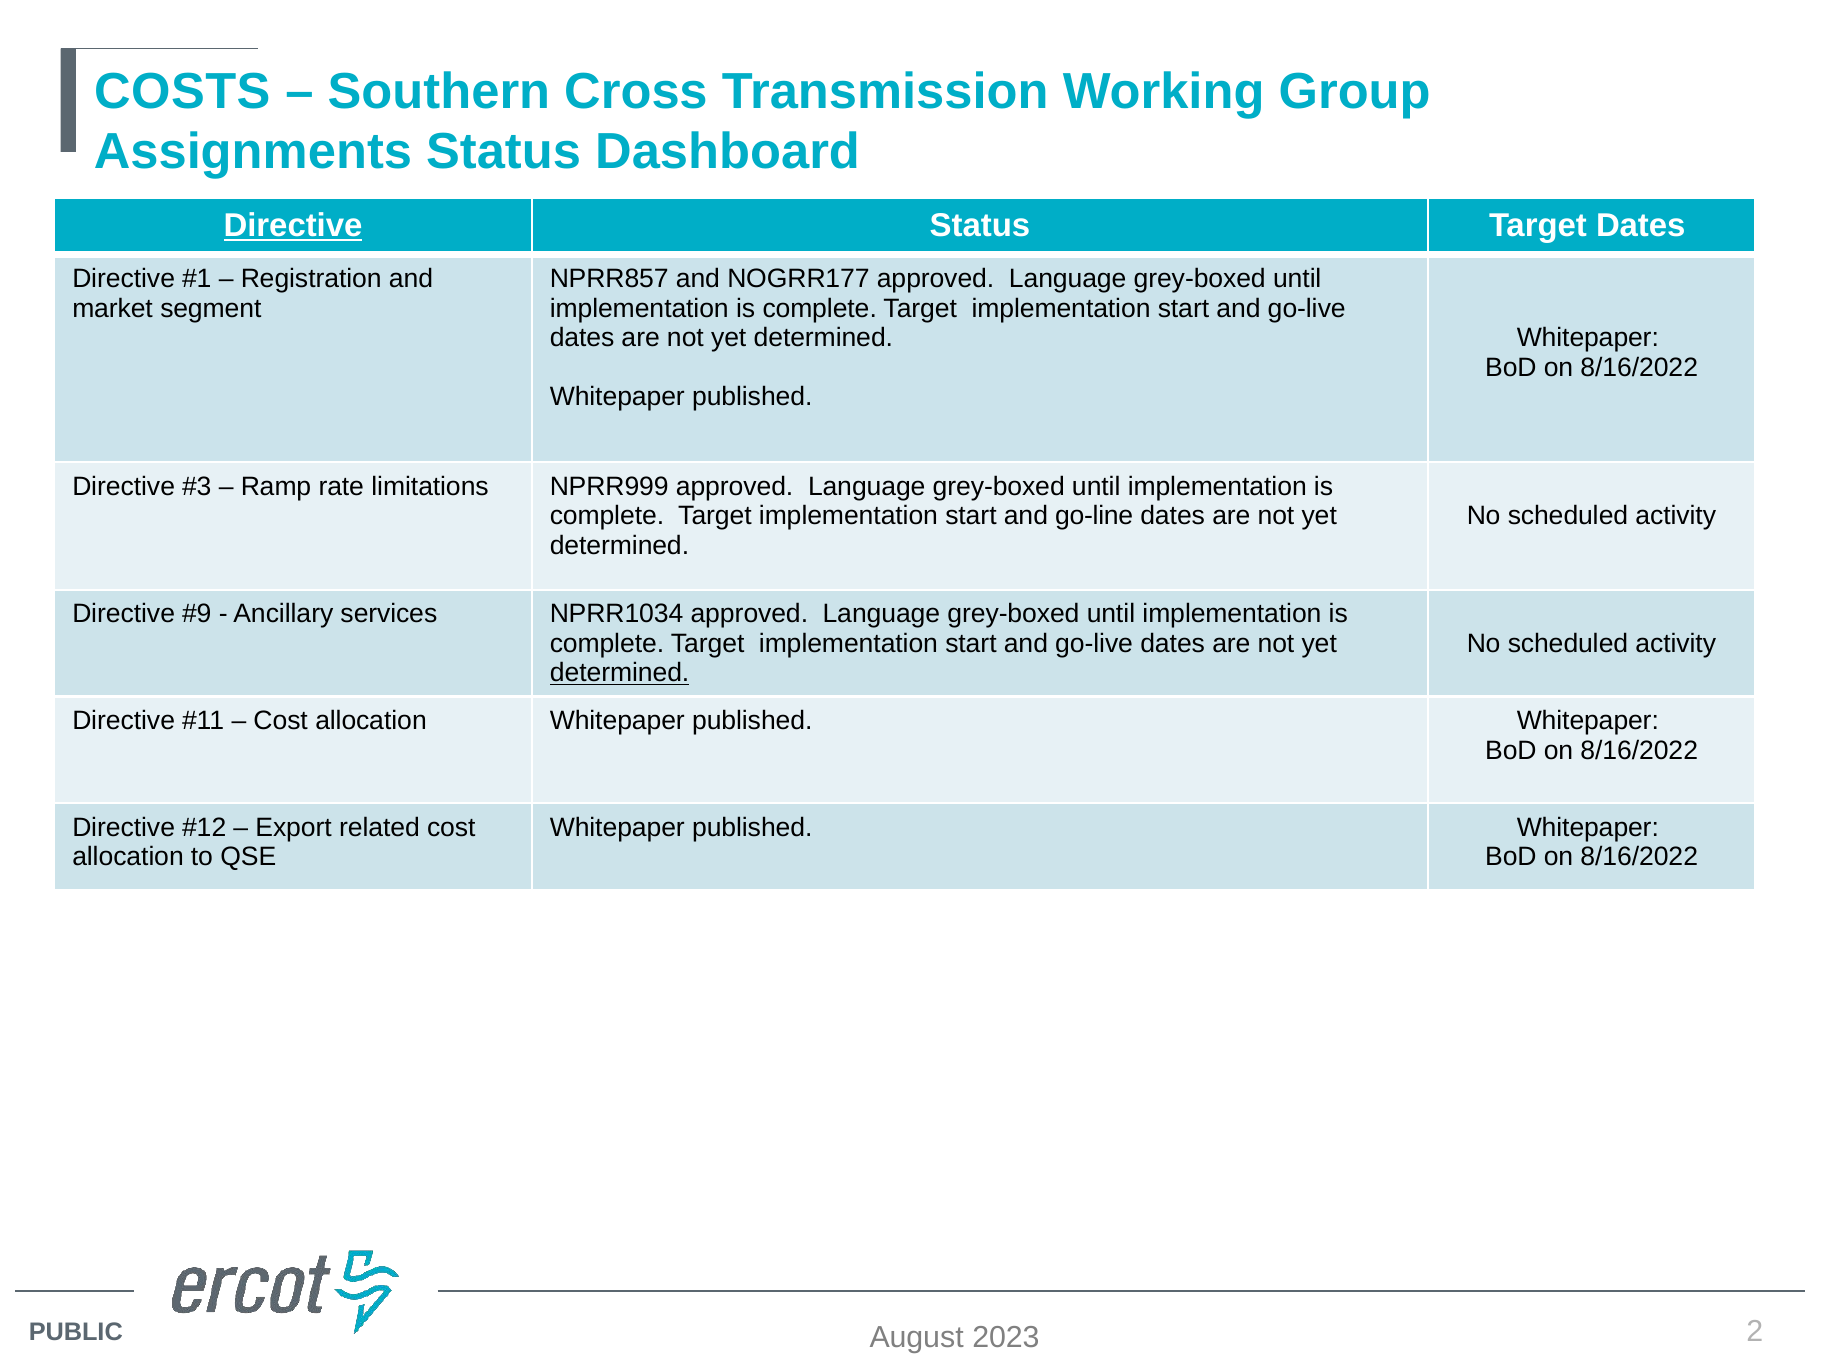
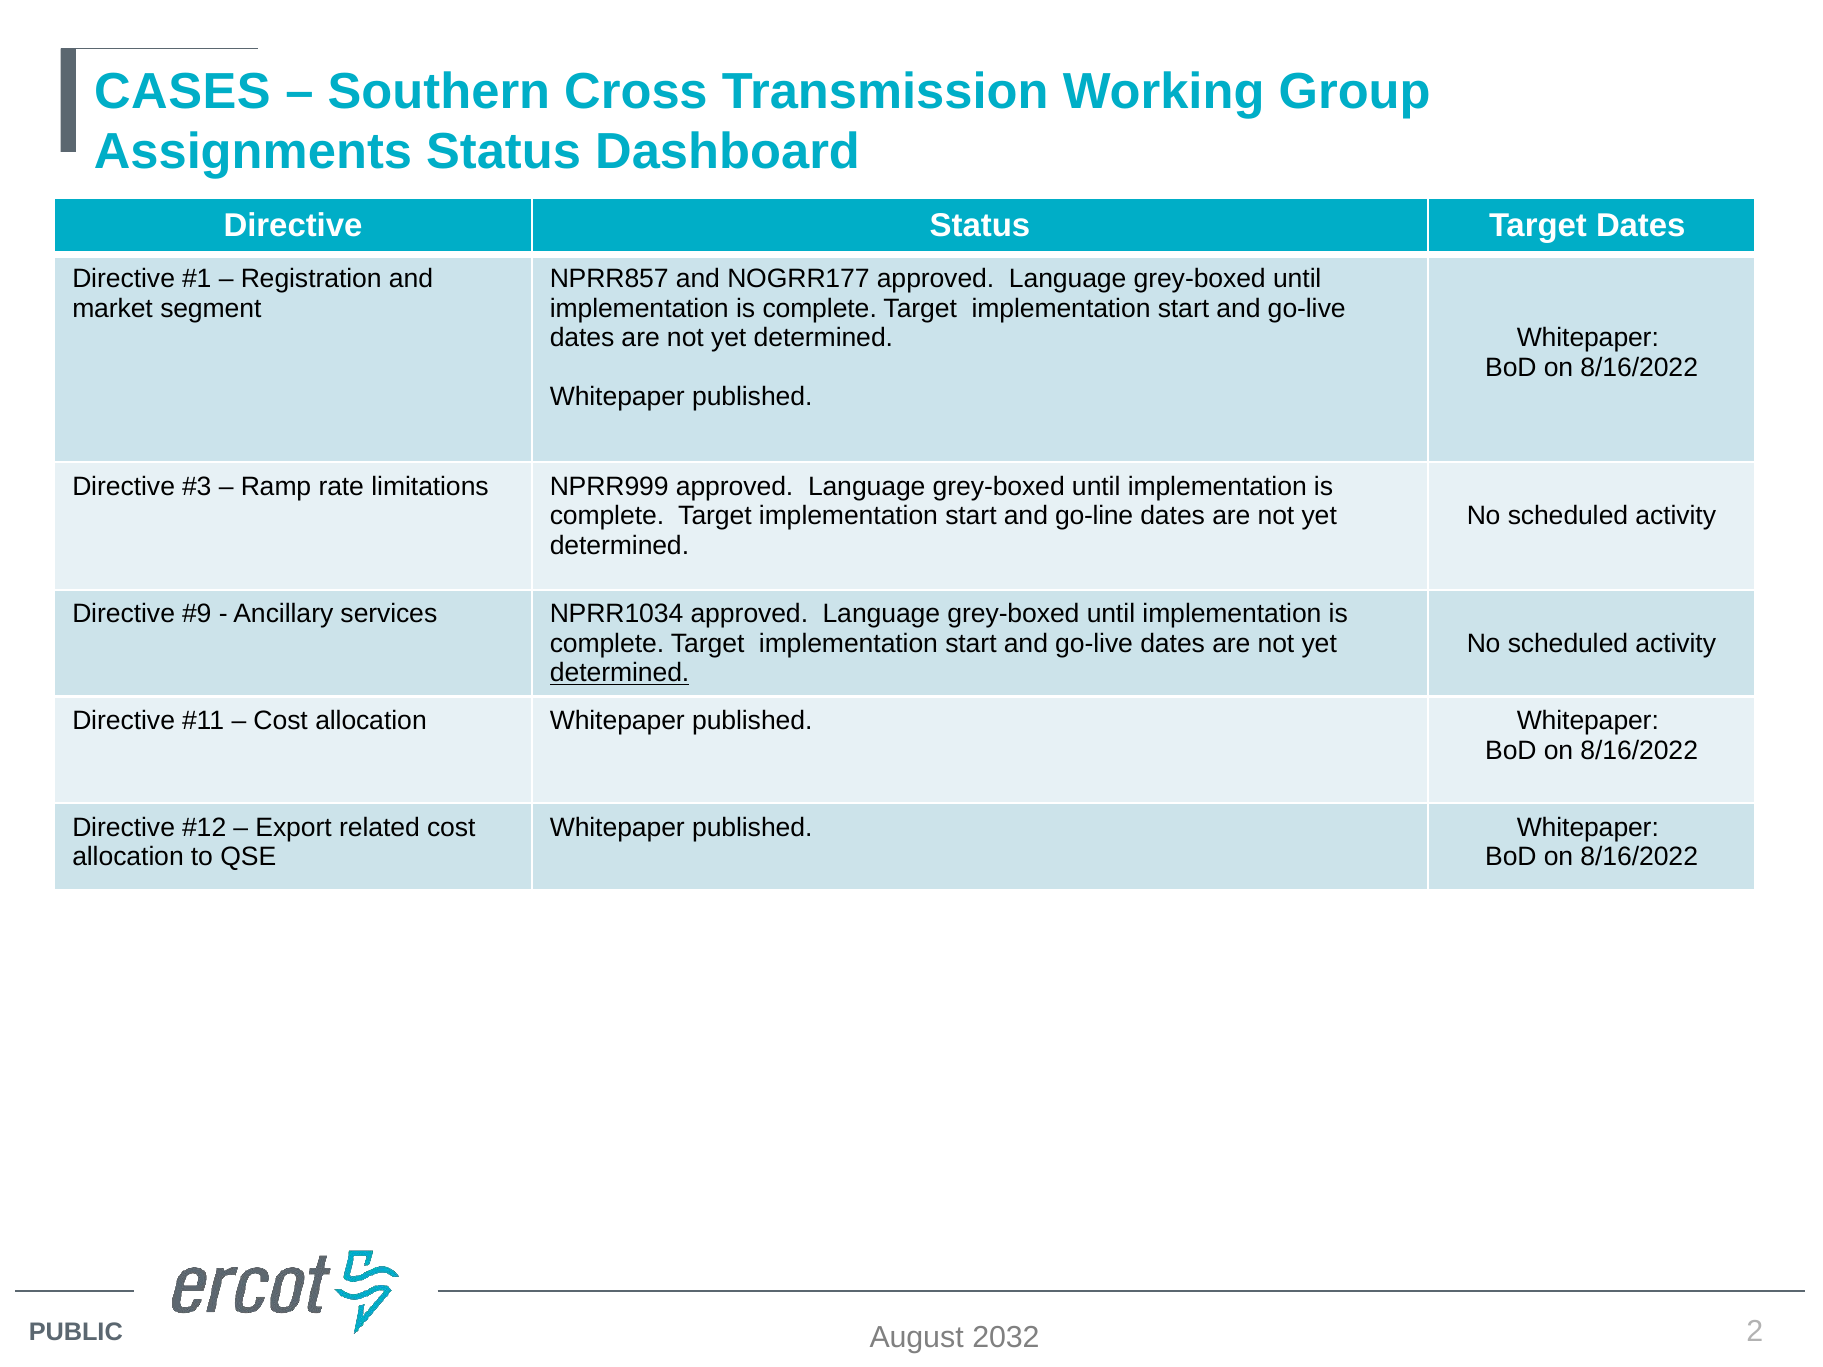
COSTS: COSTS -> CASES (182, 92)
Directive underline: present -> none (293, 226)
2023: 2023 -> 2032 (1006, 1337)
